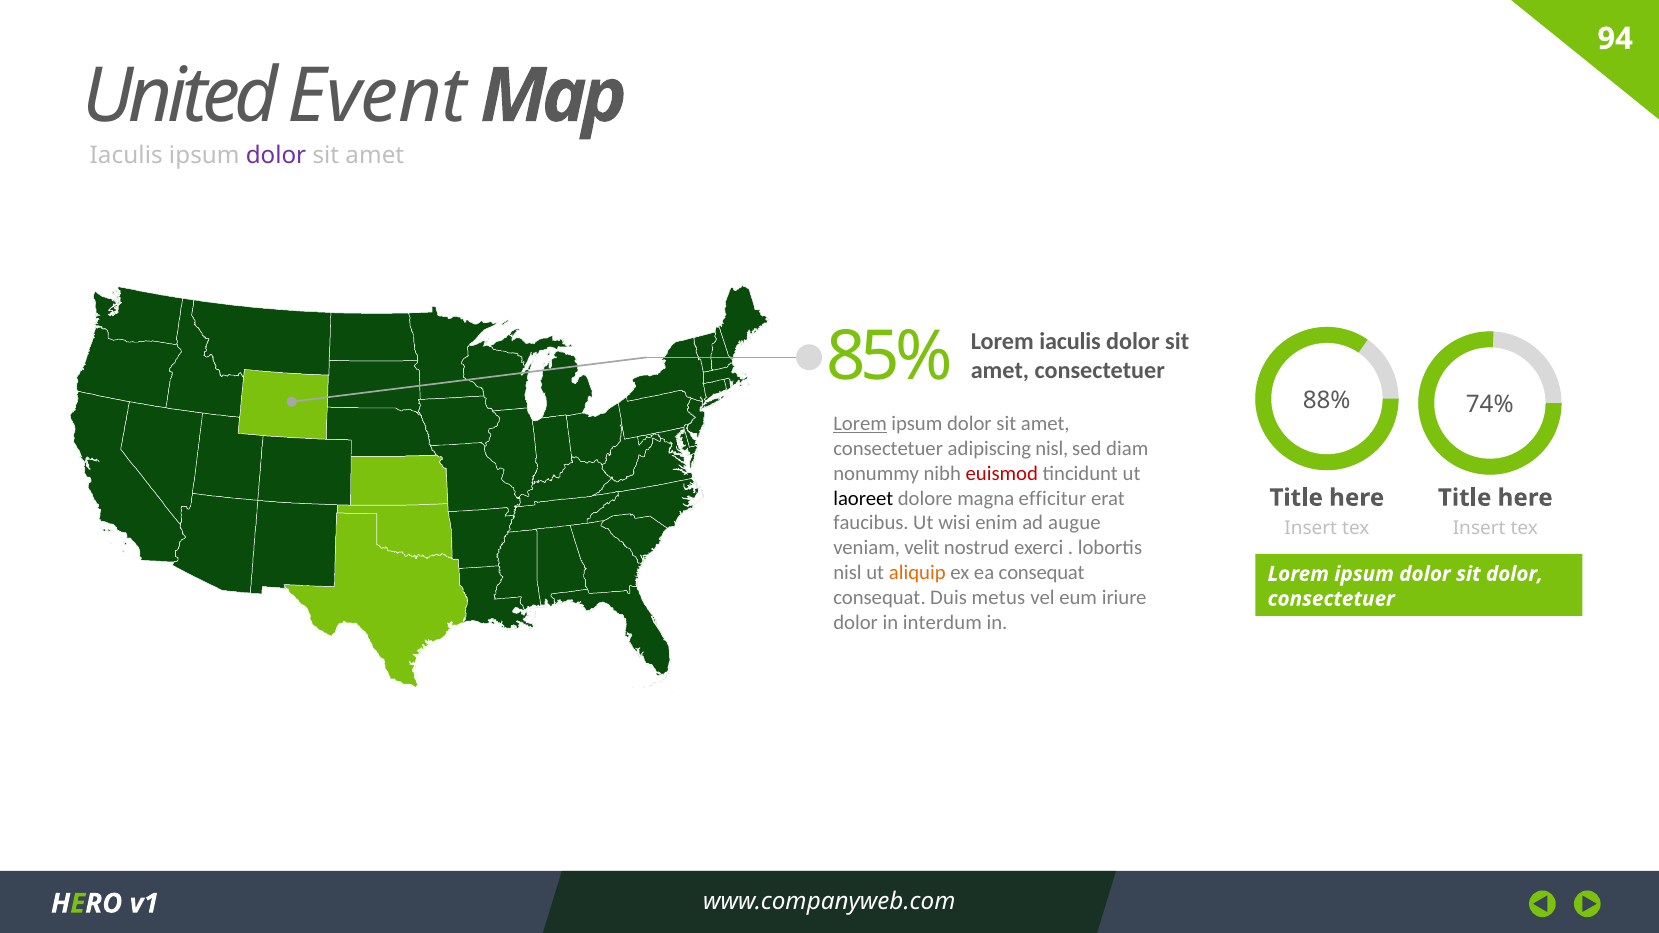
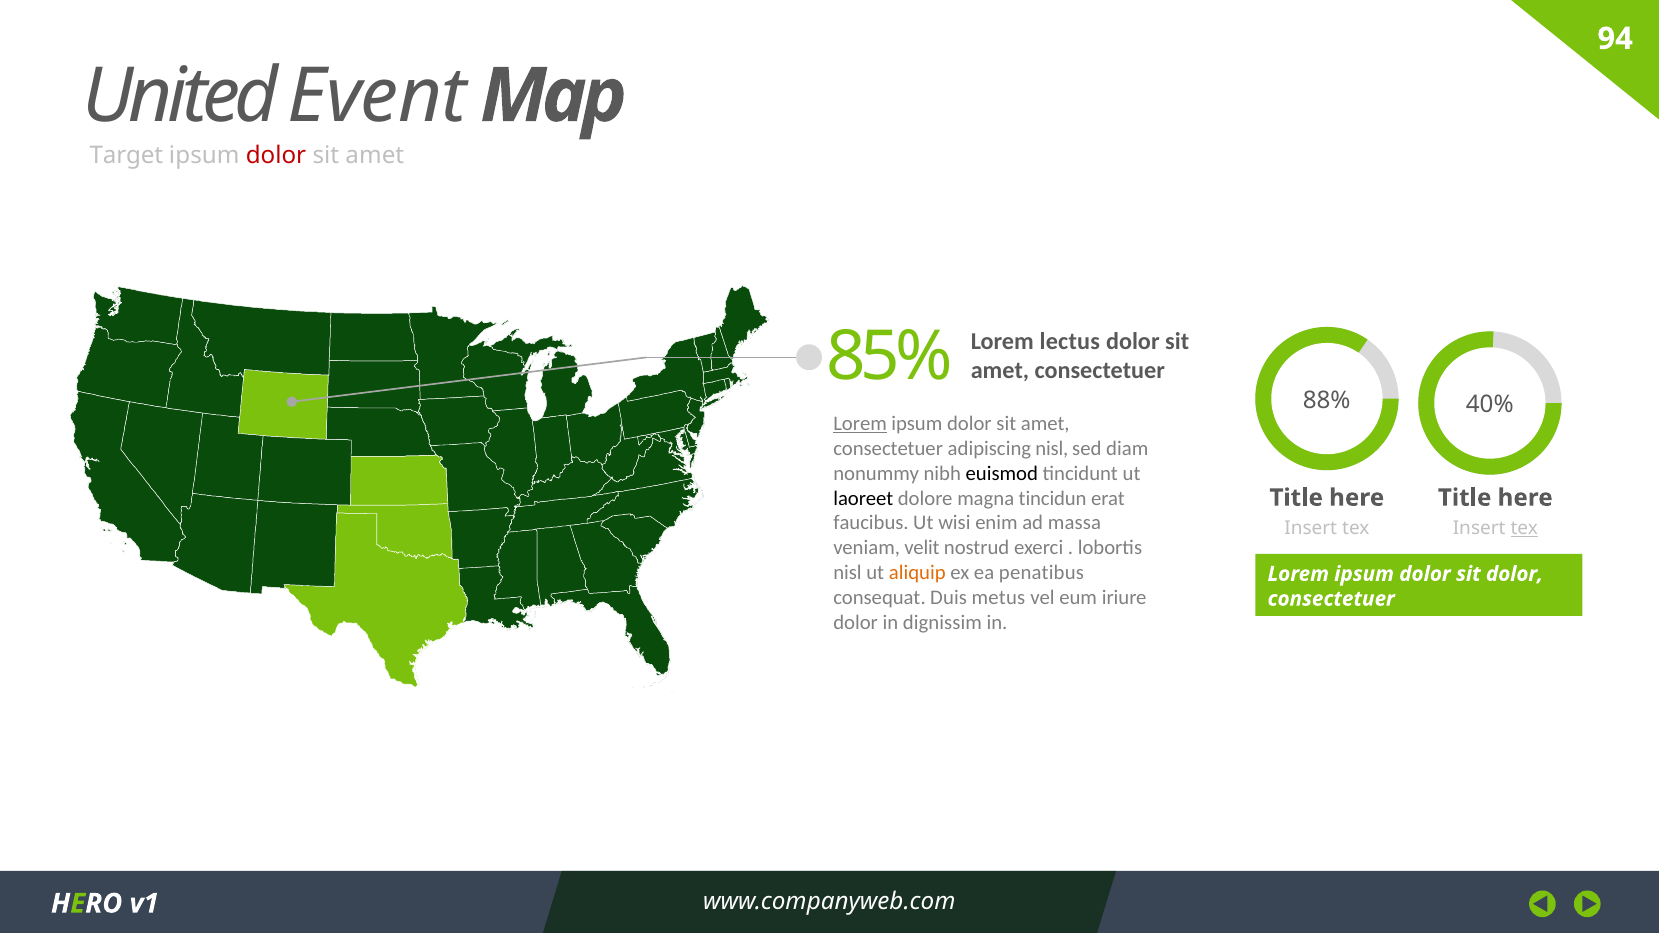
Iaculis: Iaculis -> Target (126, 156)
dolor colour: purple -> red (276, 156)
Lorem iaculis: iaculis -> lectus (1070, 341)
74%: 74% -> 40% (1490, 405)
euismod colour: red -> black (1002, 473)
efficitur: efficitur -> tincidun (1053, 498)
augue: augue -> massa (1074, 523)
tex underline: none -> present (1524, 529)
ea consequat: consequat -> penatibus (1041, 573)
interdum: interdum -> dignissim (942, 623)
